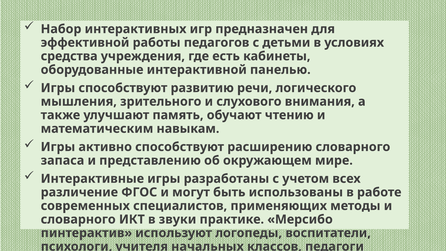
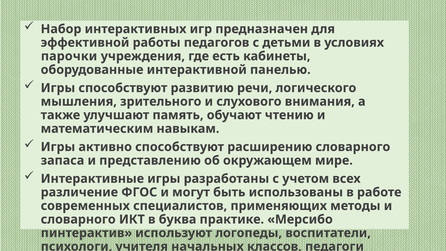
средства: средства -> парочки (69, 56)
звуки: звуки -> буква (178, 219)
